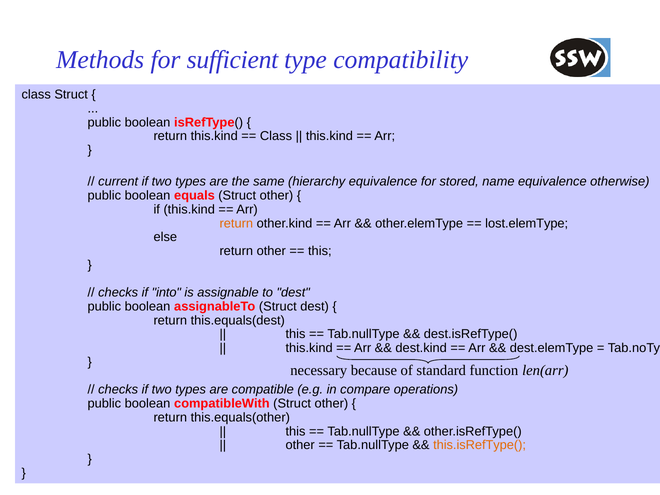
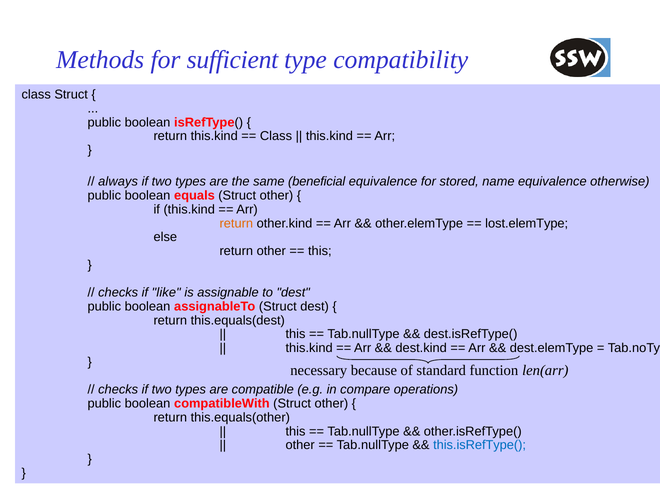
current: current -> always (118, 182)
hierarchy: hierarchy -> beneficial (317, 182)
into: into -> like (166, 293)
this.isRefType( colour: orange -> blue (480, 445)
